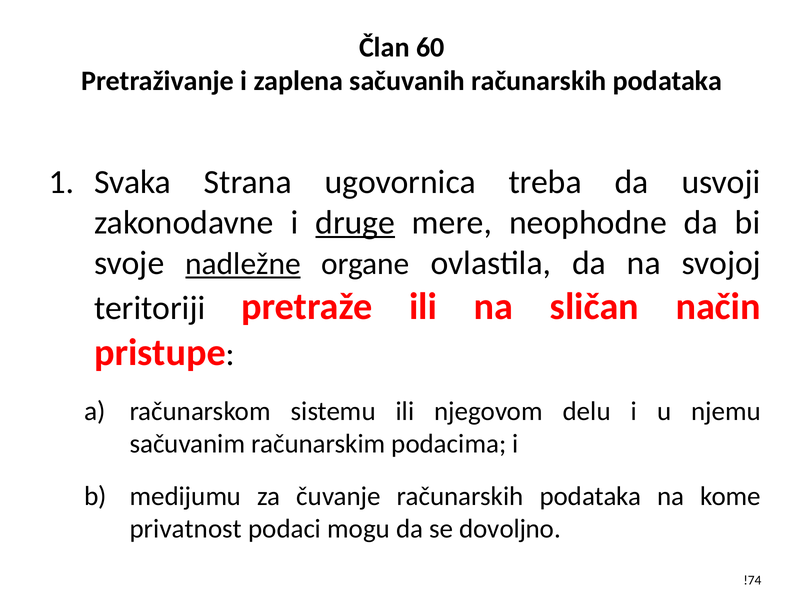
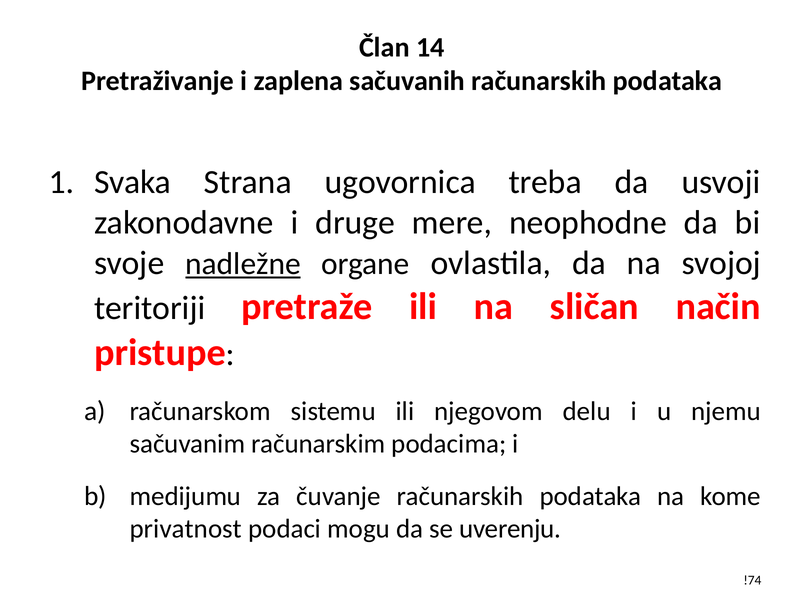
60: 60 -> 14 (430, 47)
druge underline: present -> none (355, 222)
dovoljno: dovoljno -> uverenju (510, 528)
